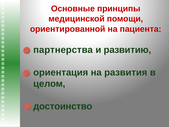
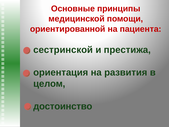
партнерства: партнерства -> сестринской (63, 50)
развитию: развитию -> престижа (127, 50)
